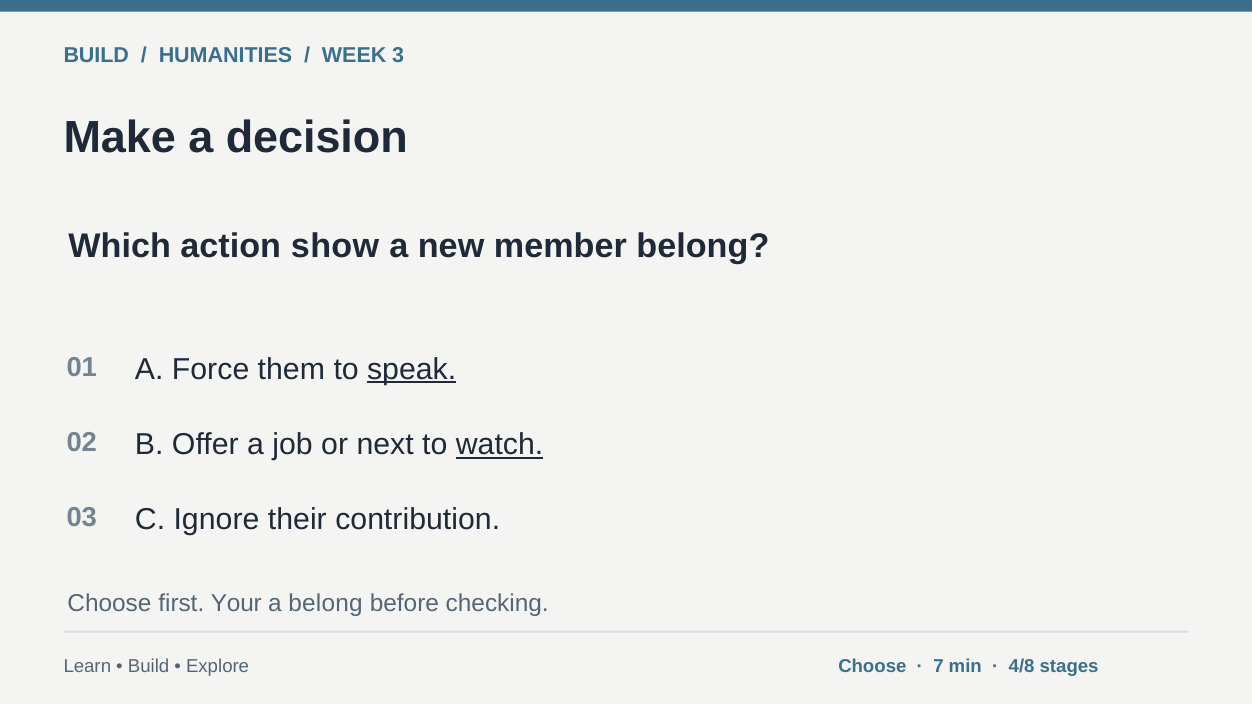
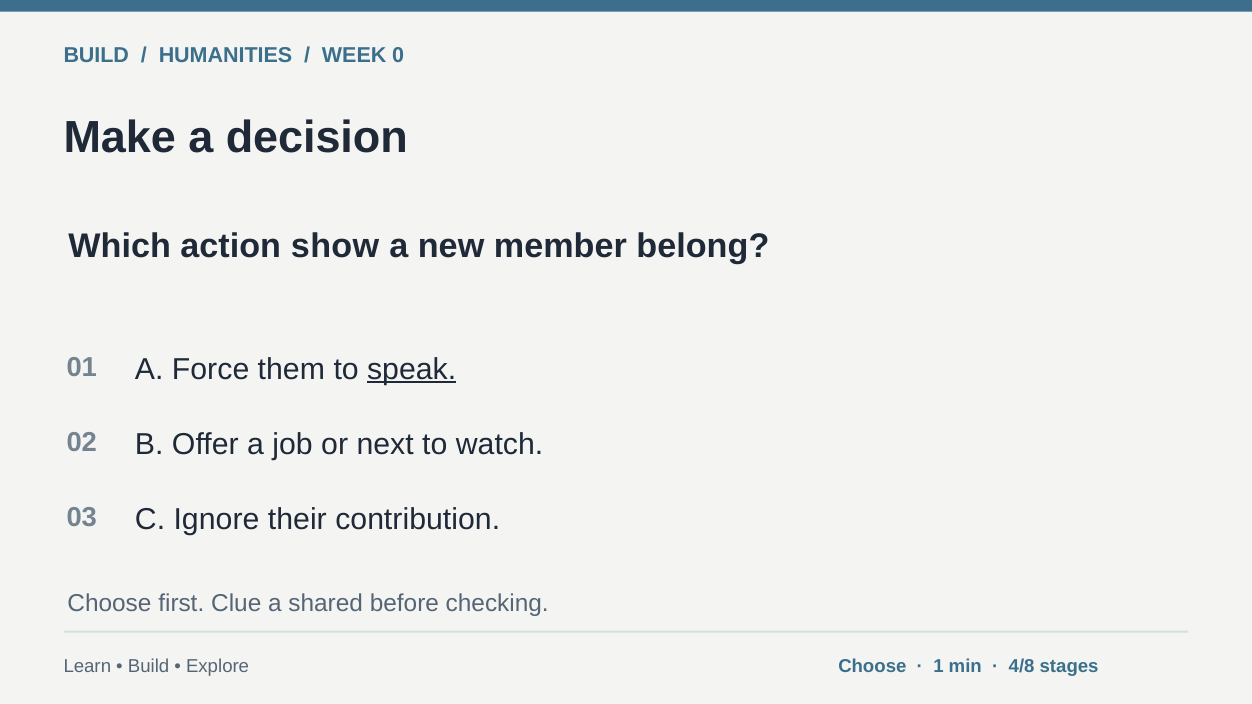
3: 3 -> 0 (398, 56)
watch underline: present -> none (500, 445)
Your: Your -> Clue (236, 604)
a belong: belong -> shared (326, 604)
7: 7 -> 1 (938, 667)
